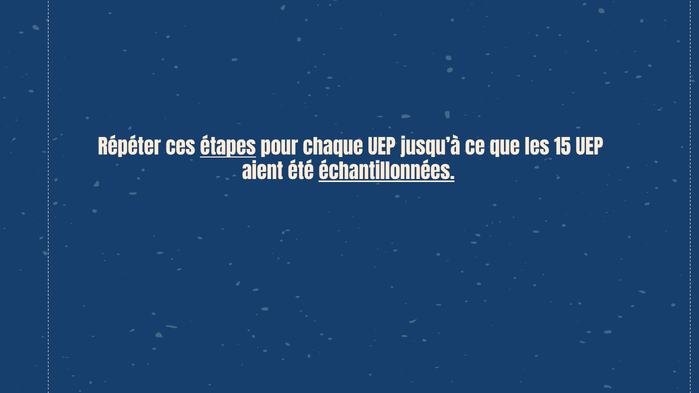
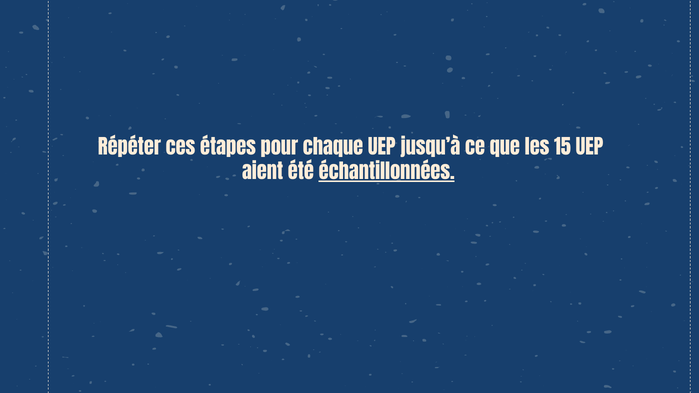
étapes underline: present -> none (228, 148)
